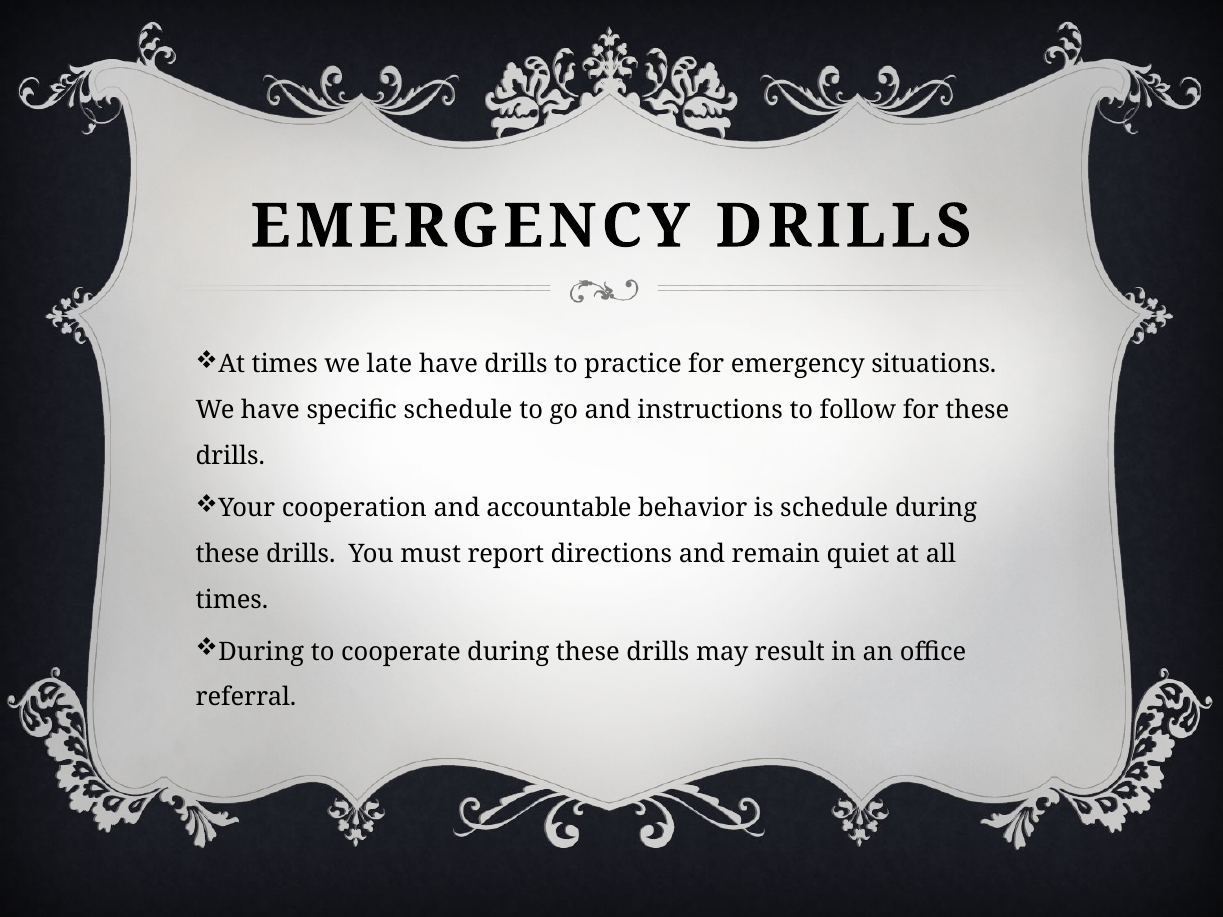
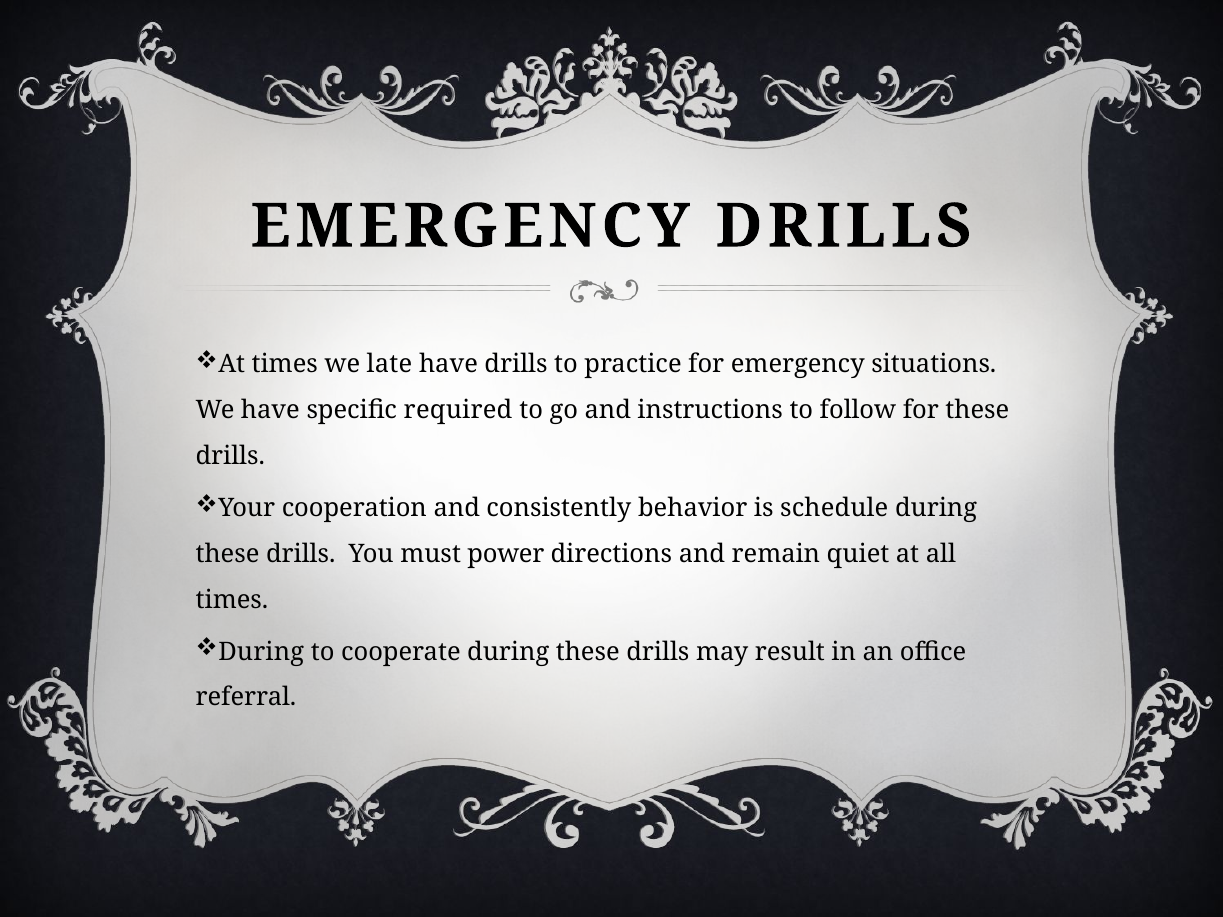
specific schedule: schedule -> required (458, 410)
accountable: accountable -> consistently (559, 508)
report: report -> power (506, 554)
